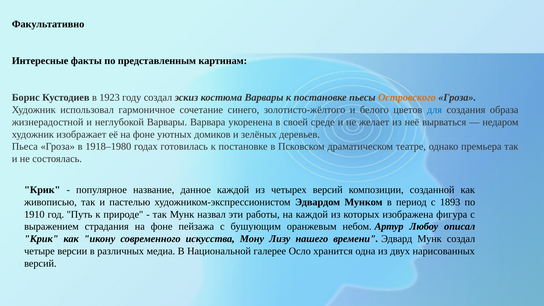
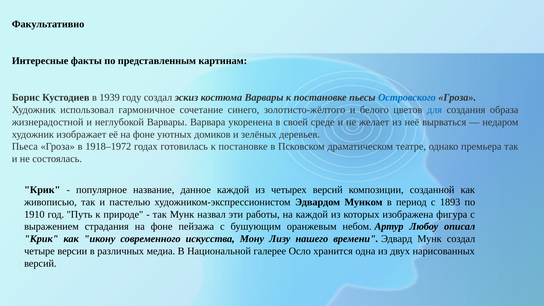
1923: 1923 -> 1939 (110, 98)
Островского colour: orange -> blue (407, 98)
1918–1980: 1918–1980 -> 1918–1972 (108, 147)
